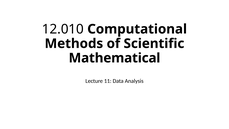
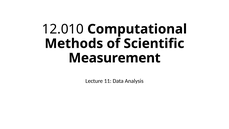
Mathematical: Mathematical -> Measurement (115, 58)
